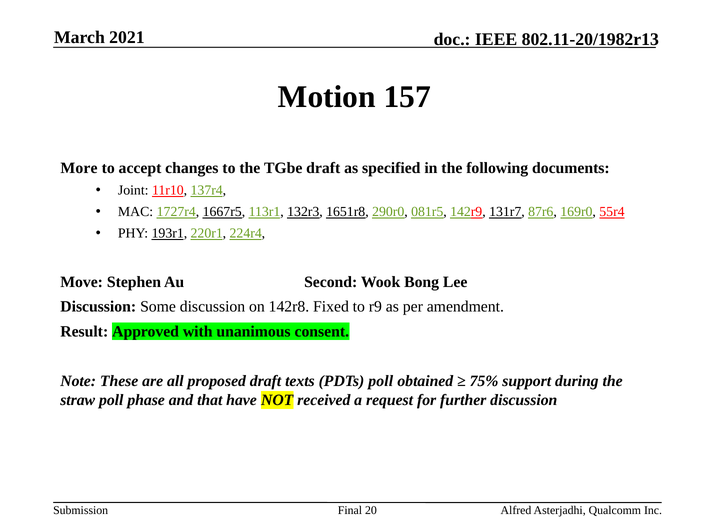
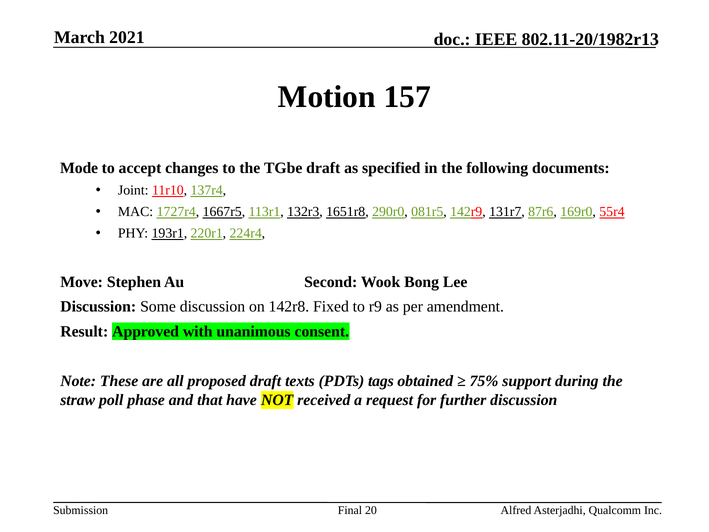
More: More -> Mode (79, 168)
PDTs poll: poll -> tags (381, 381)
